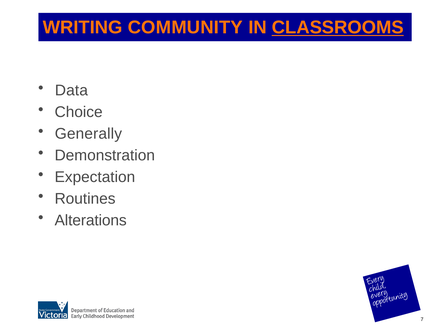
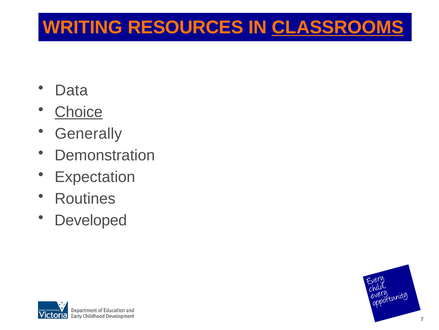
COMMUNITY: COMMUNITY -> RESOURCES (186, 27)
Choice underline: none -> present (79, 112)
Alterations: Alterations -> Developed (91, 220)
